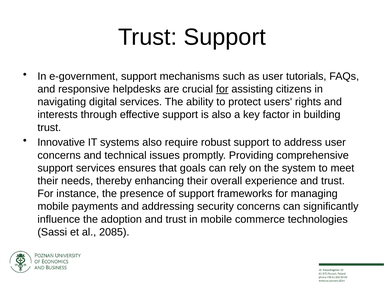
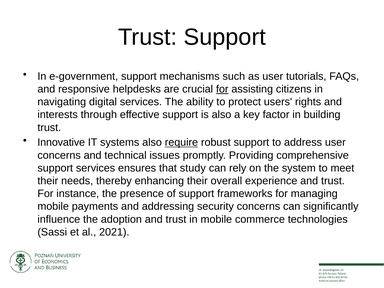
require underline: none -> present (181, 142)
goals: goals -> study (193, 168)
2085: 2085 -> 2021 (114, 232)
